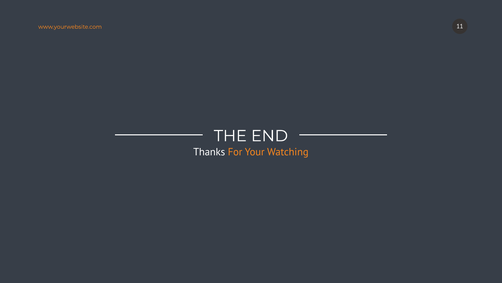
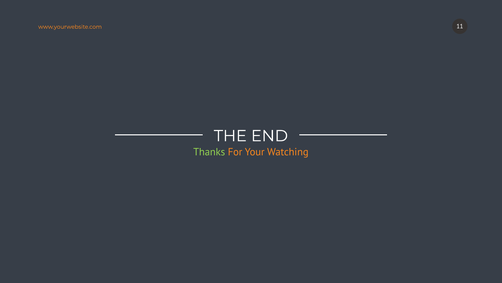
Thanks colour: white -> light green (209, 152)
